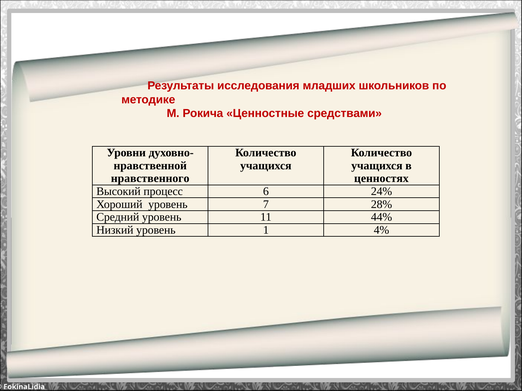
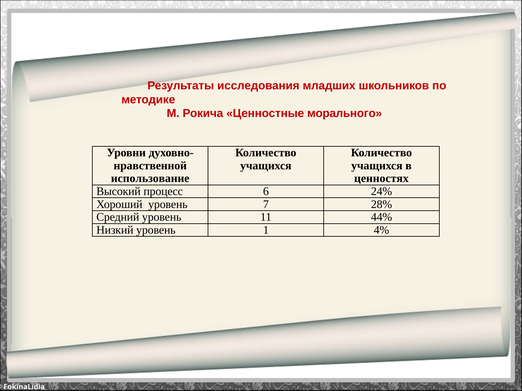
средствами: средствами -> морального (345, 114)
нравственного: нравственного -> использование (150, 179)
